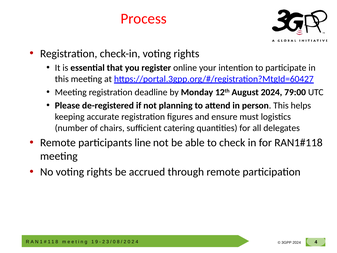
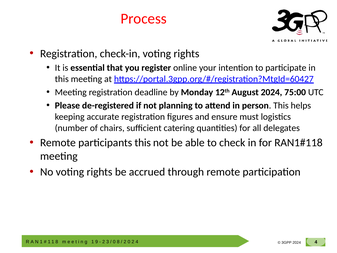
79:00: 79:00 -> 75:00 (295, 92)
participants line: line -> this (143, 143)
